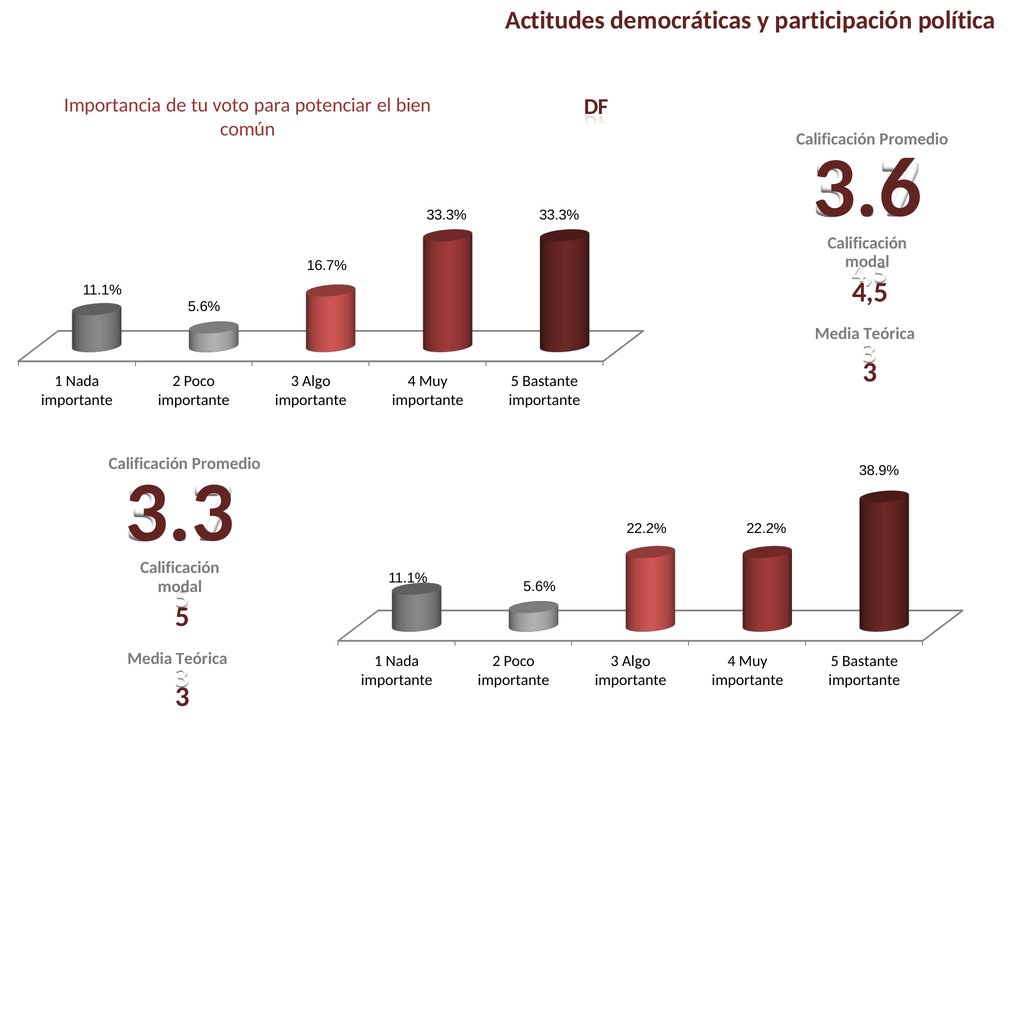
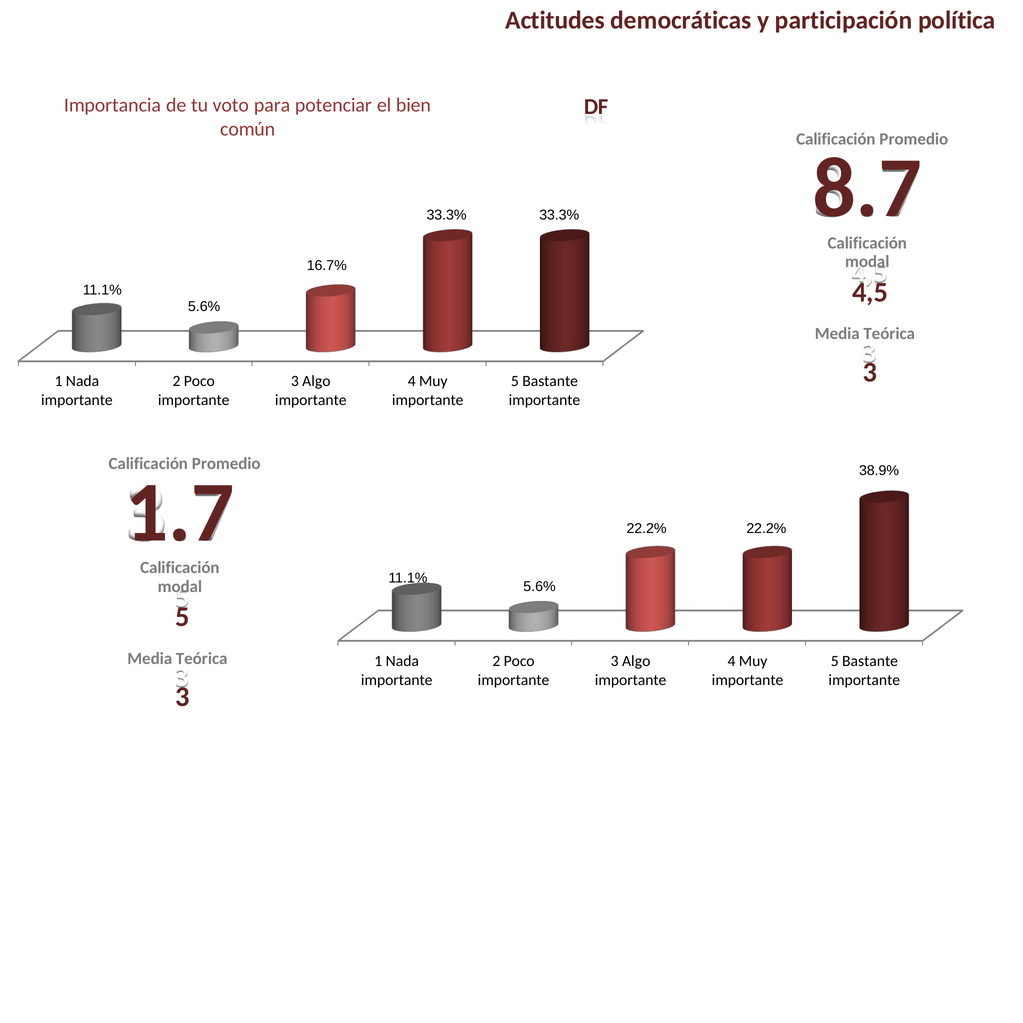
3.6: 3.6 -> 8.7 (867, 188)
3.3: 3.3 -> 1.7 (180, 513)
